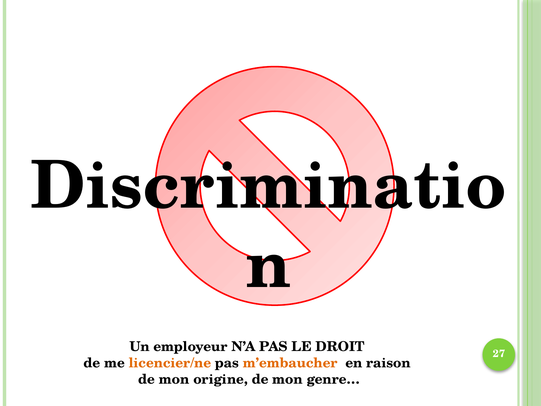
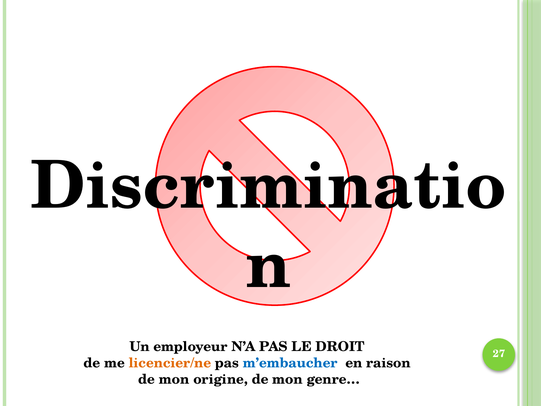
m’embaucher colour: orange -> blue (290, 363)
